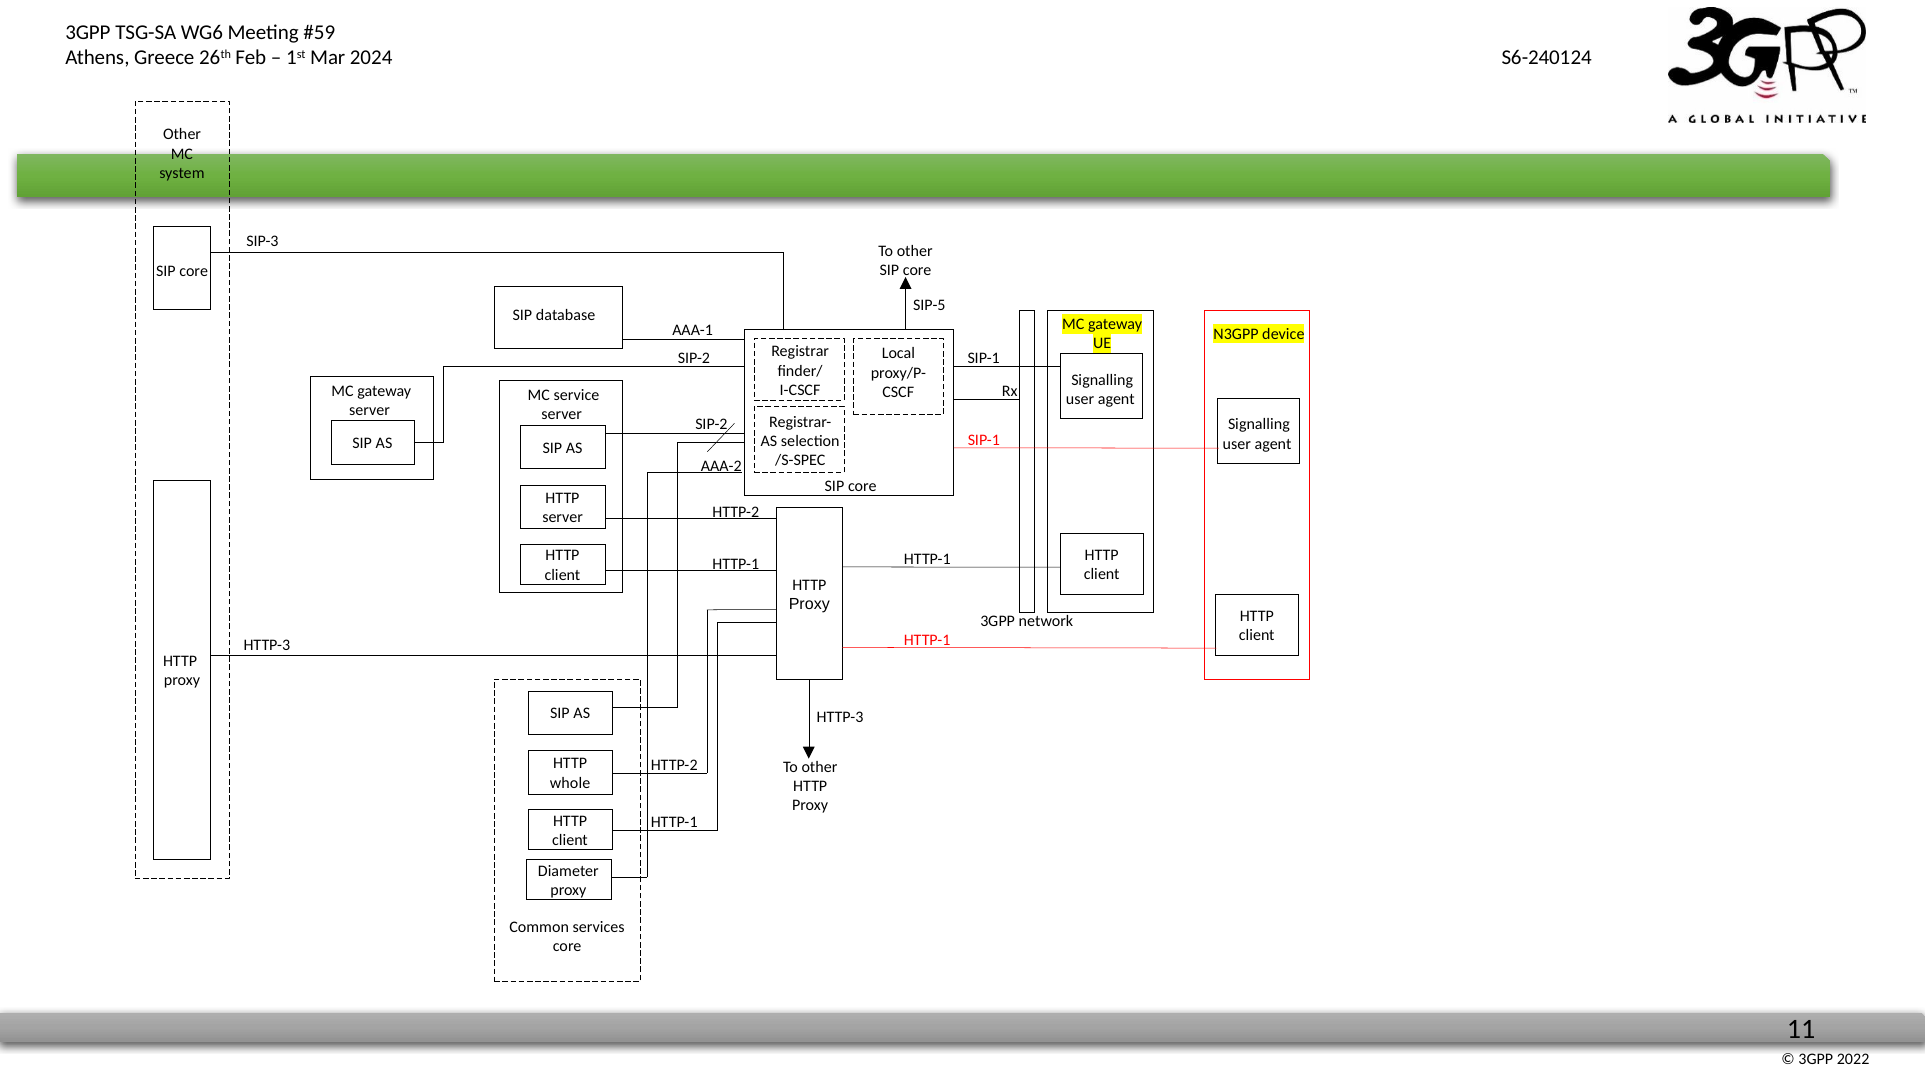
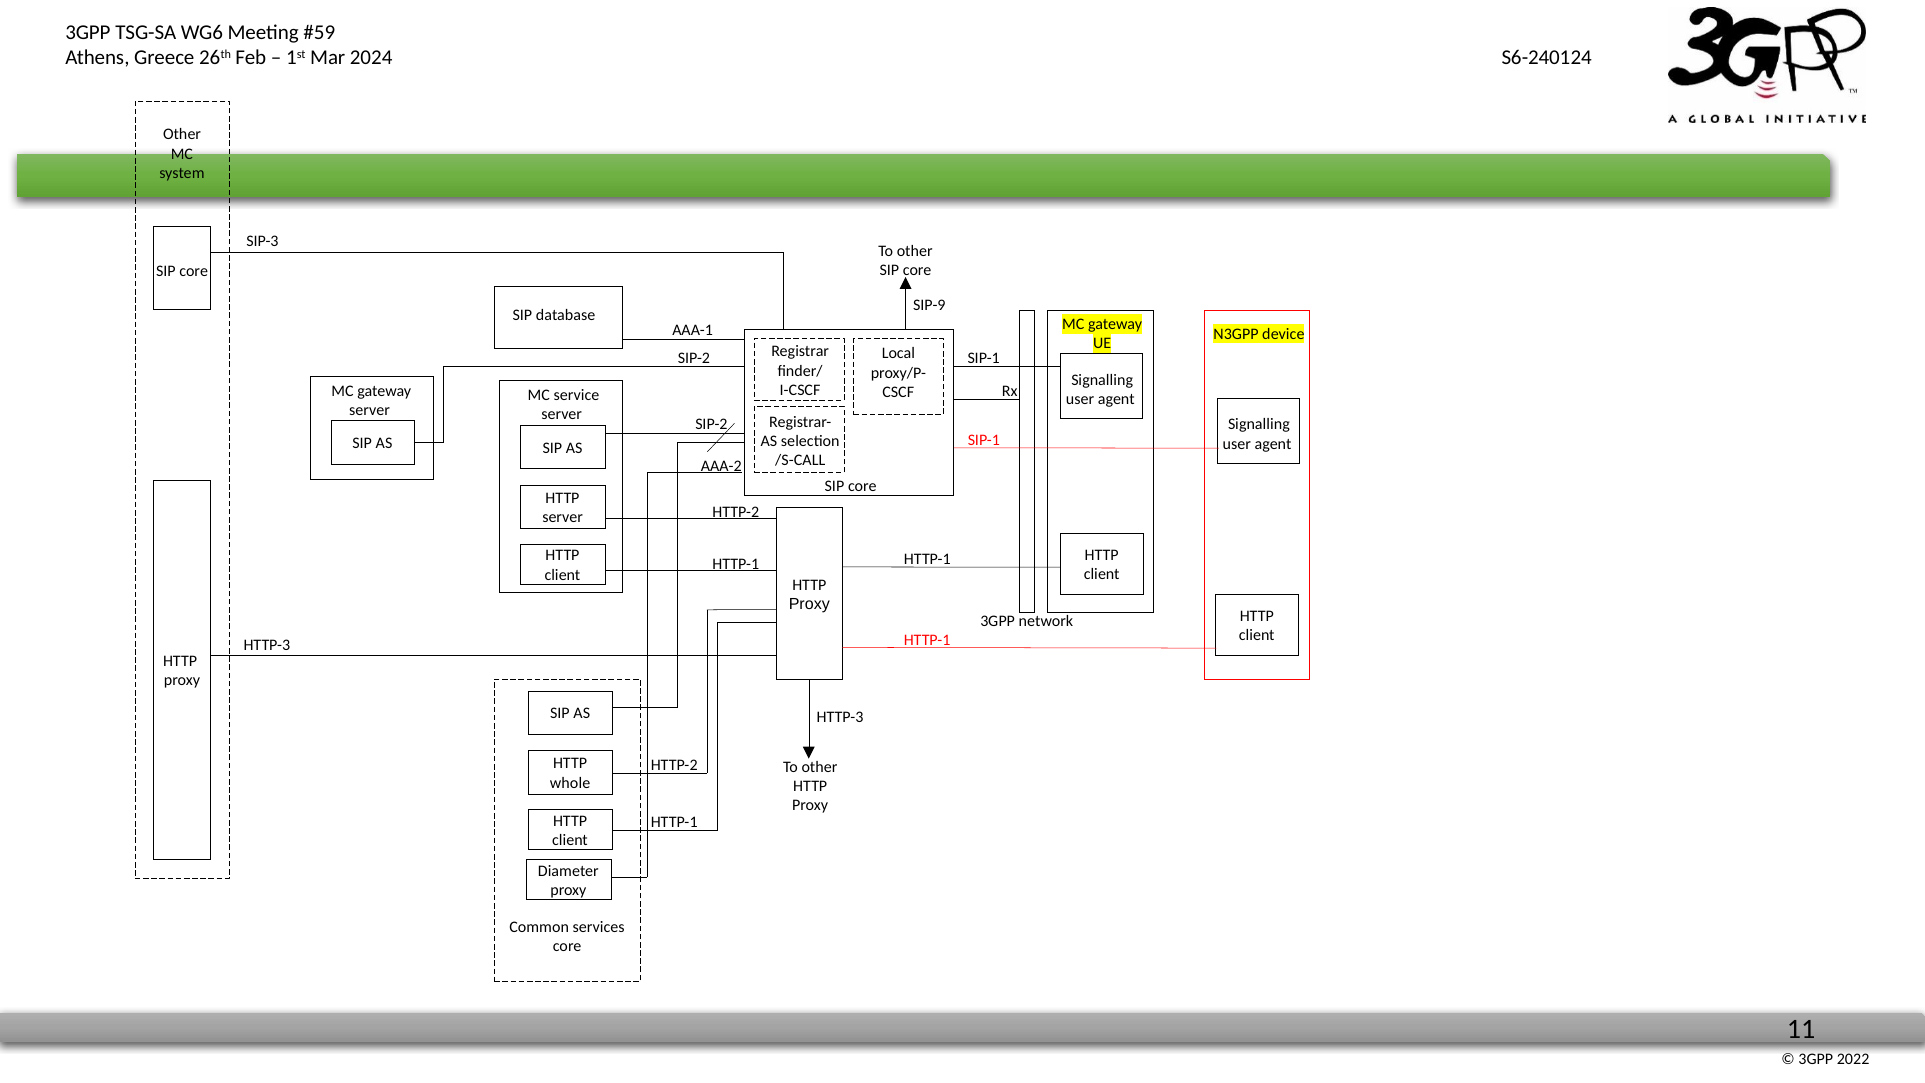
SIP-5: SIP-5 -> SIP-9 (929, 305)
/S-SPEC: /S-SPEC -> /S-CALL (800, 460)
